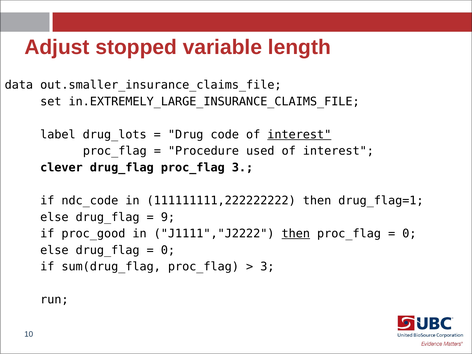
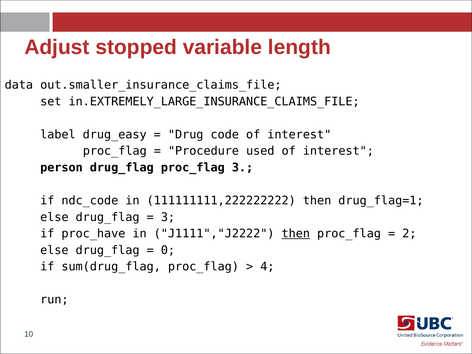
drug_lots: drug_lots -> drug_easy (115, 135)
interest underline: present -> none (299, 135)
clever: clever -> person (61, 168)
9: 9 -> 3 (168, 217)
proc_good: proc_good -> proc_have (93, 234)
0: 0 -> 2 (409, 234)
3: 3 -> 4 (267, 267)
